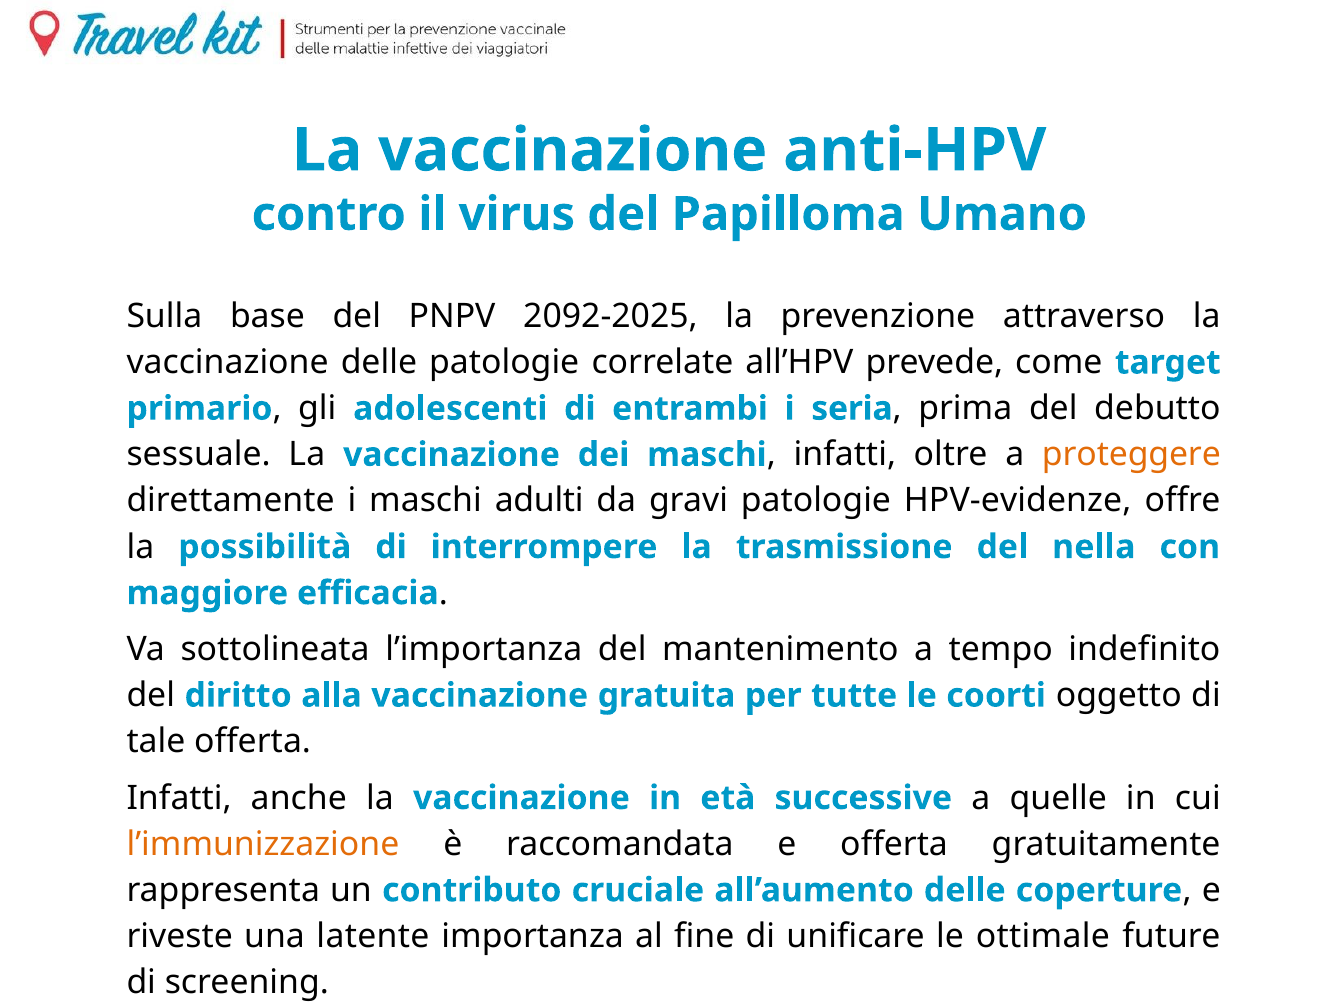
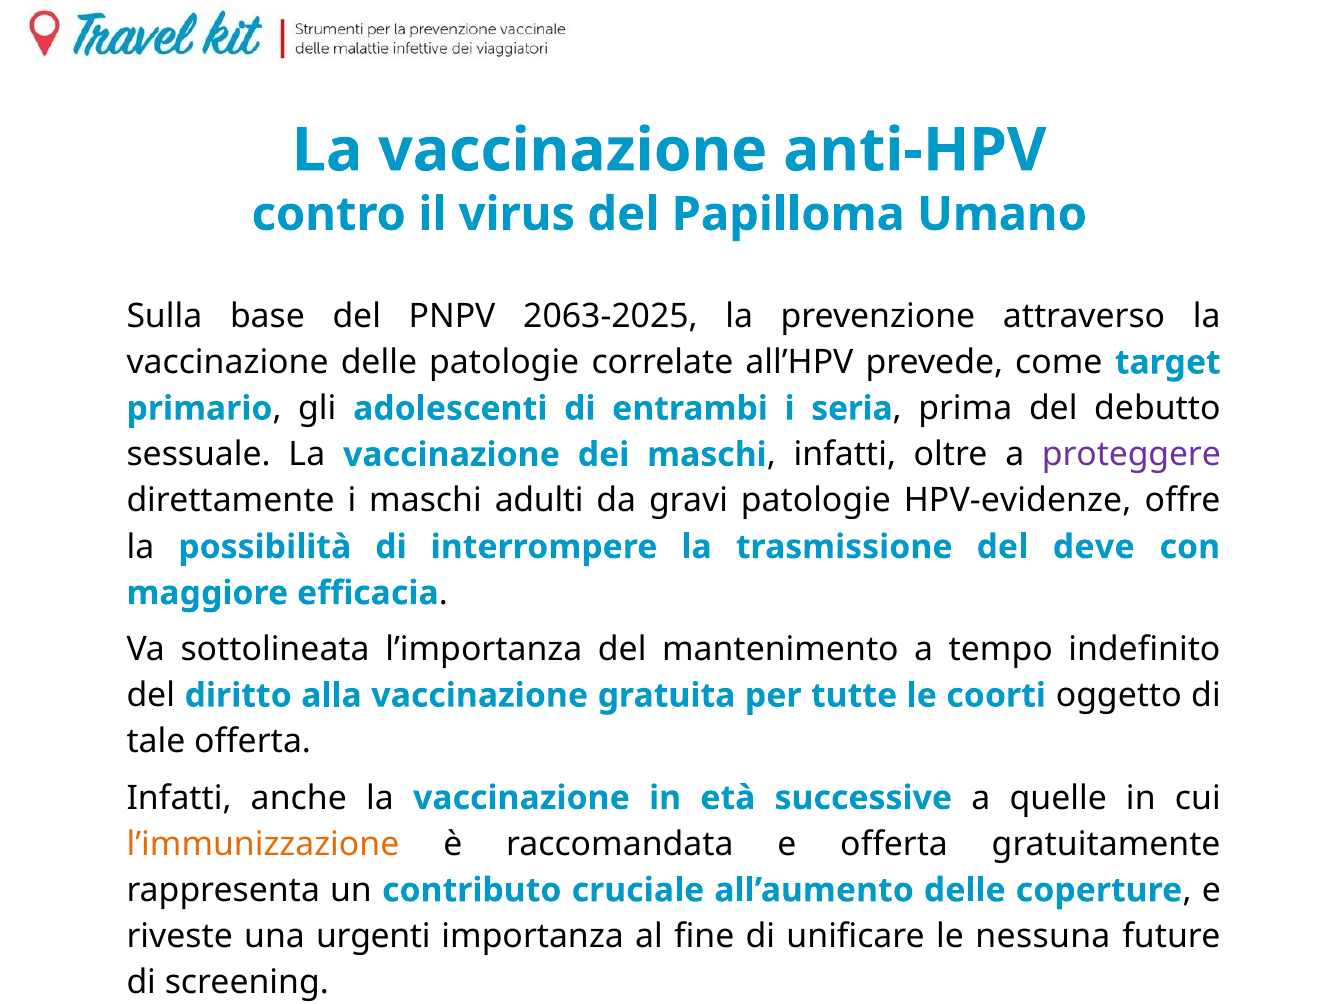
2092-2025: 2092-2025 -> 2063-2025 (610, 316)
proteggere colour: orange -> purple (1131, 455)
nella: nella -> deve (1094, 547)
latente: latente -> urgenti (373, 937)
ottimale: ottimale -> nessuna (1043, 937)
